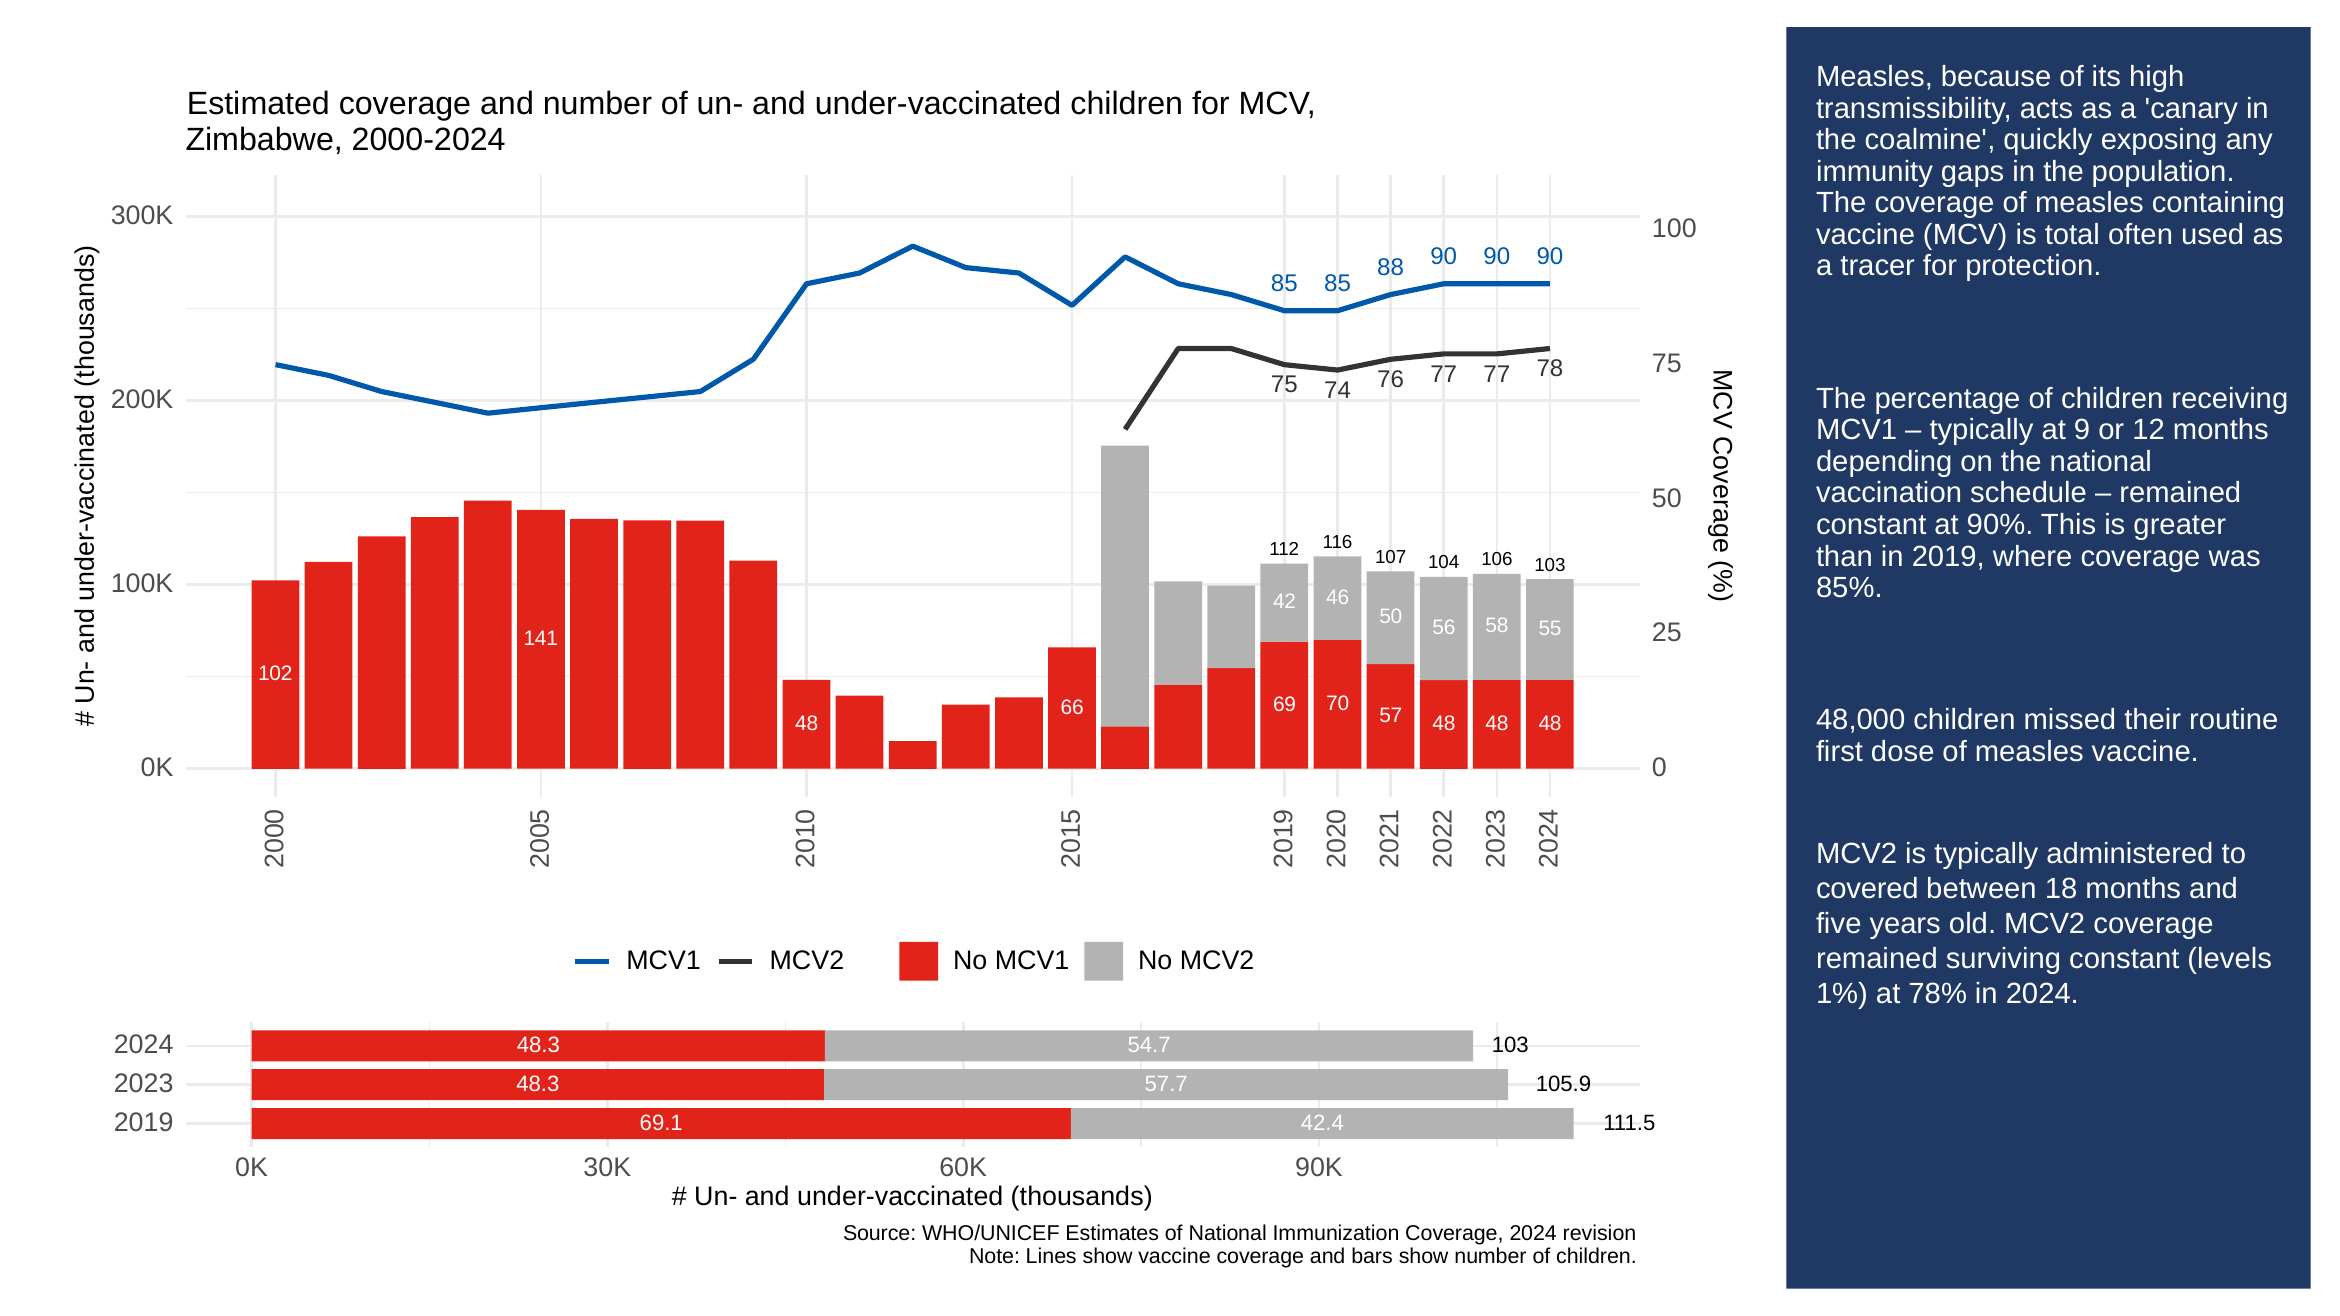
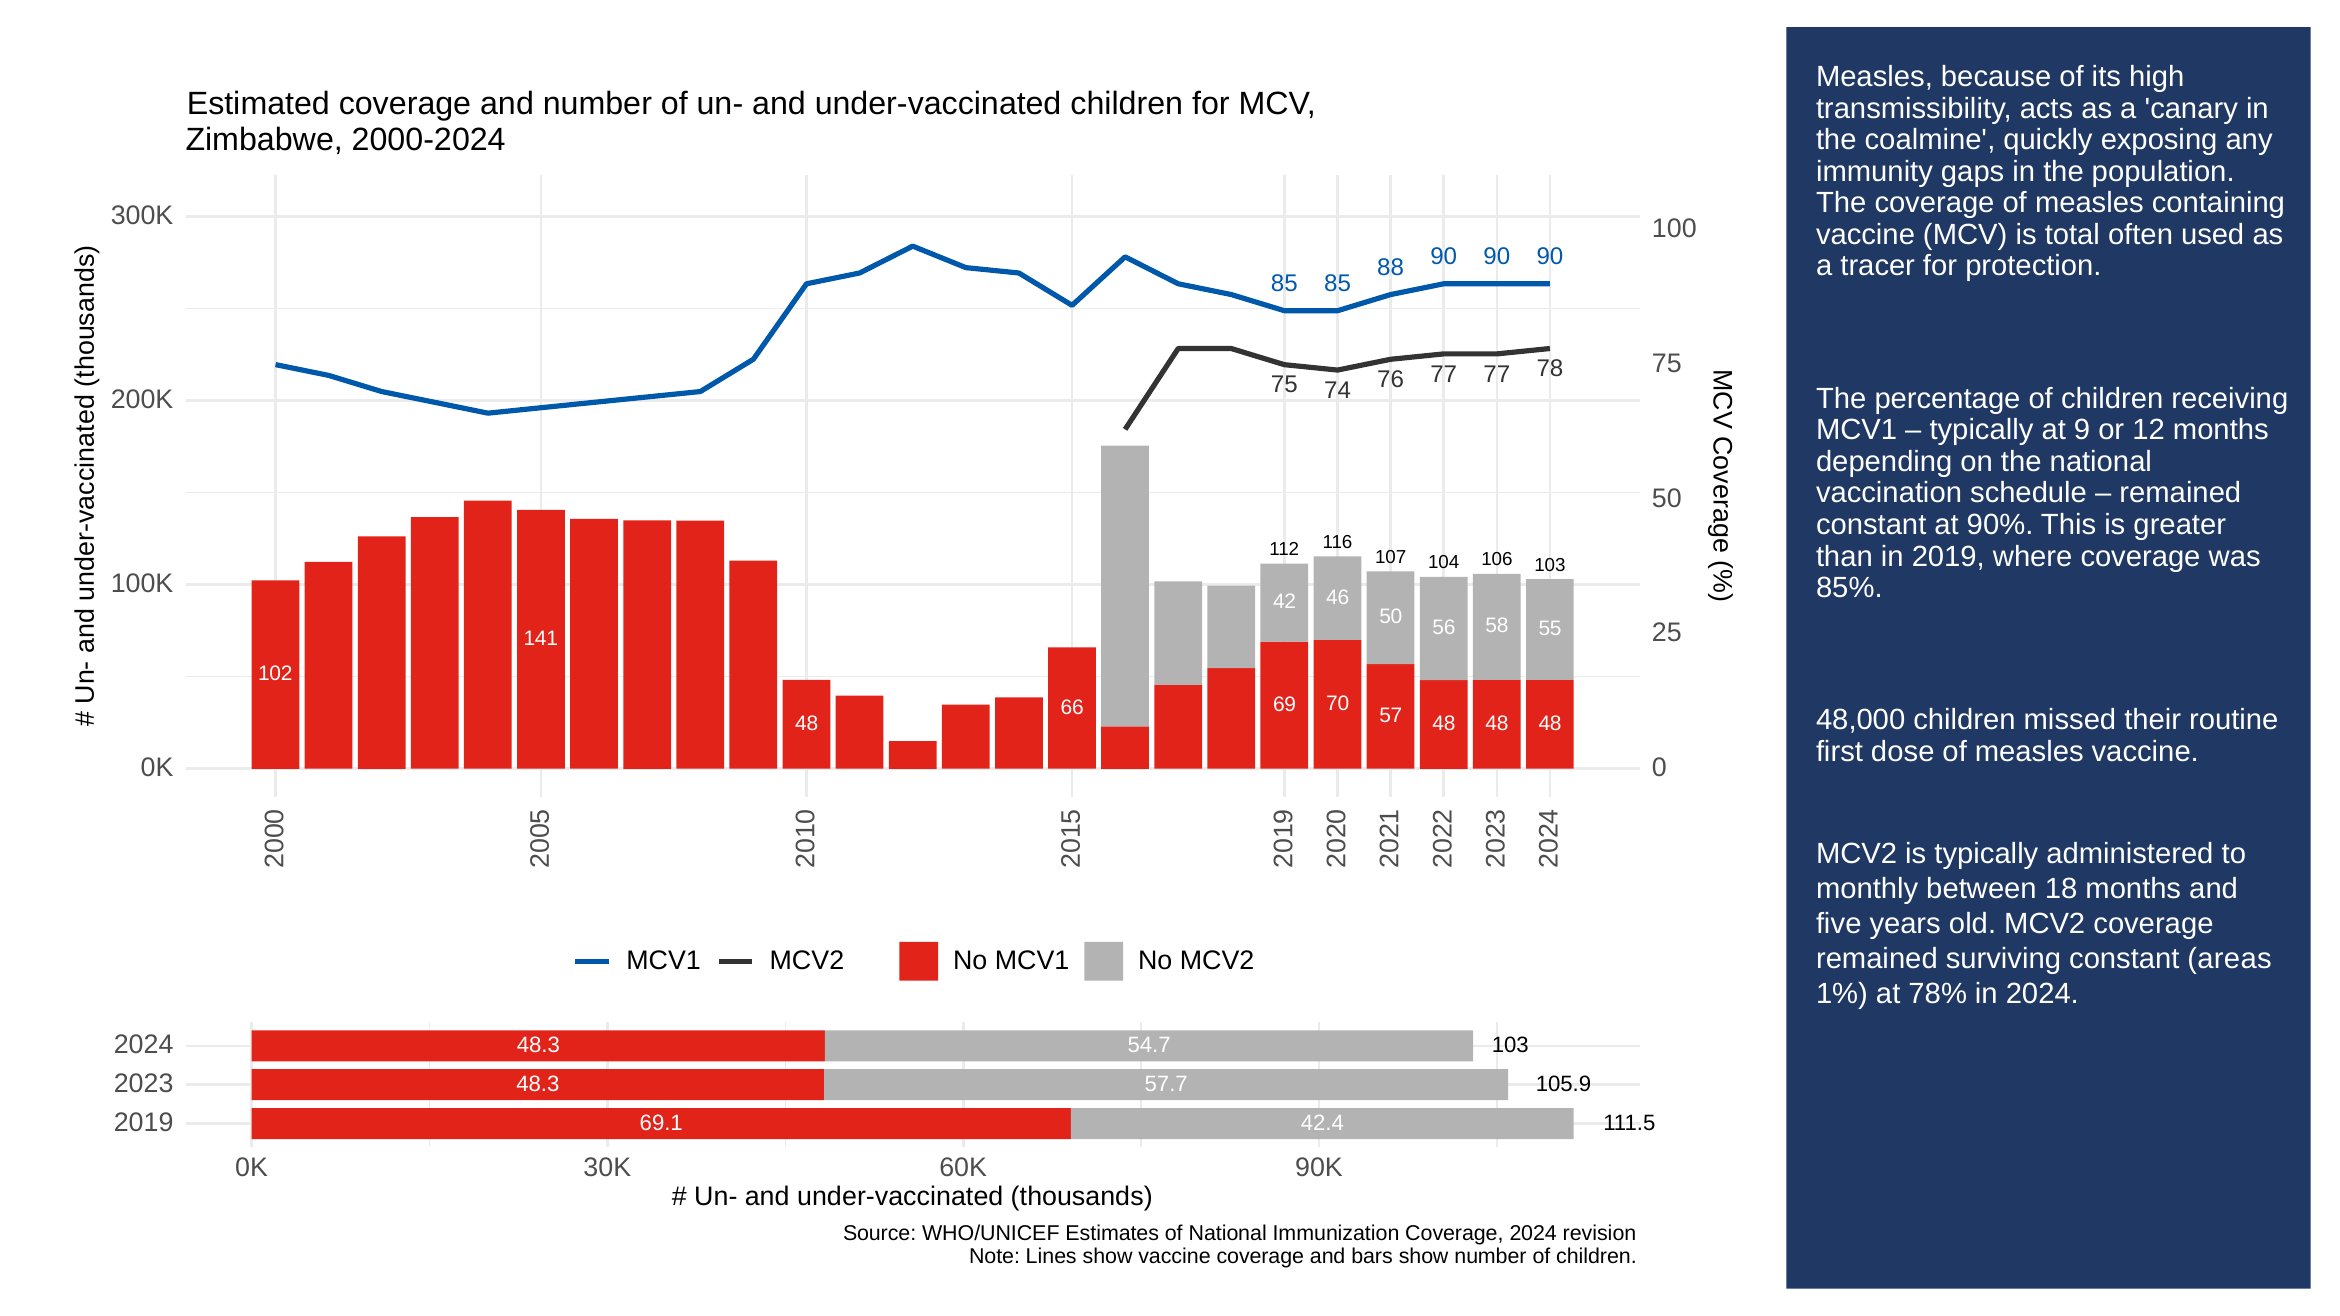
covered: covered -> monthly (1867, 889)
levels: levels -> areas (2230, 959)
